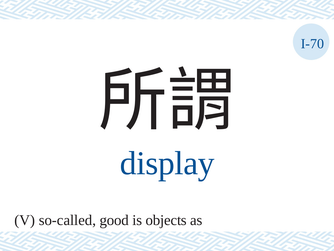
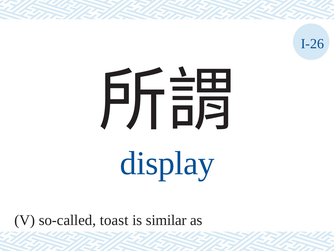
I-70: I-70 -> I-26 (312, 44)
good: good -> toast (114, 220)
objects: objects -> similar (166, 220)
